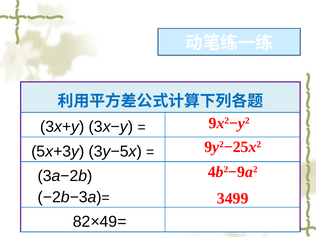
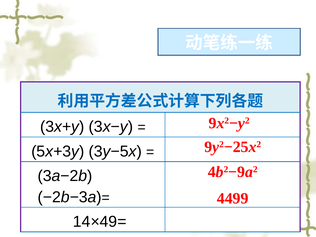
3499: 3499 -> 4499 (233, 198)
82×49=: 82×49= -> 14×49= (100, 222)
